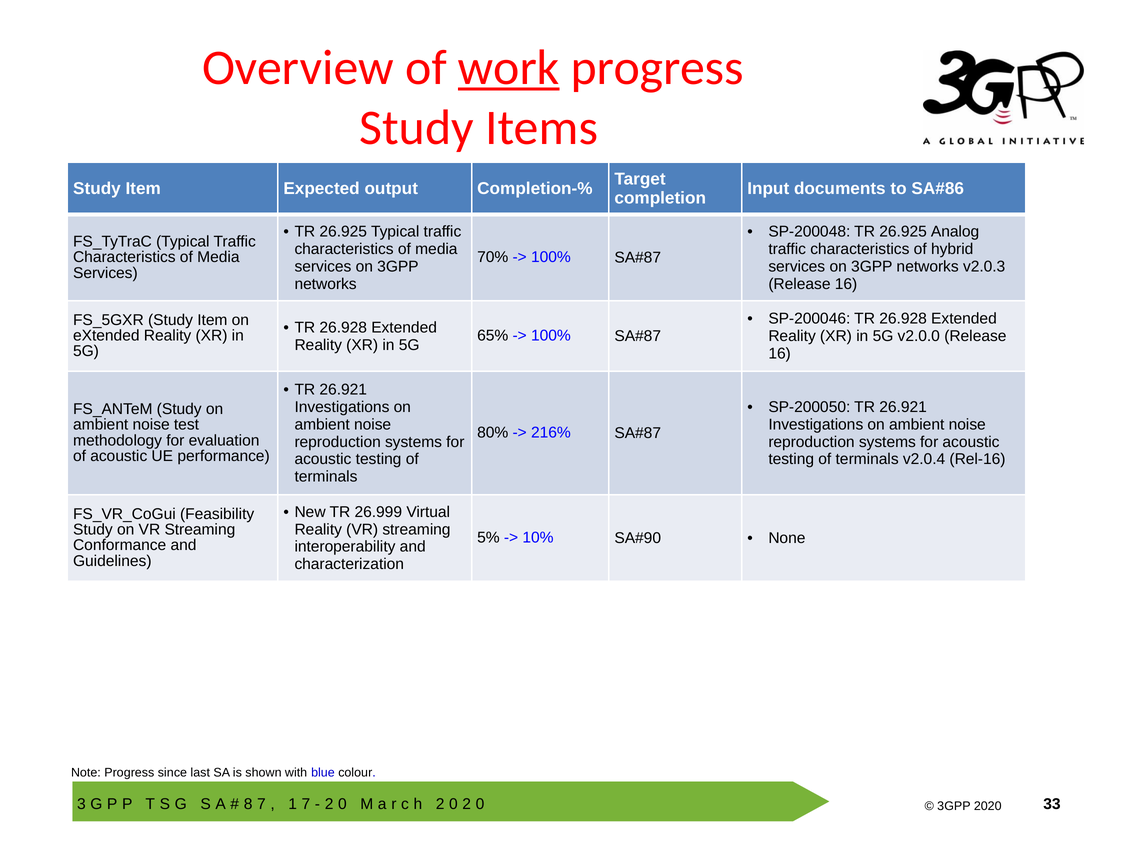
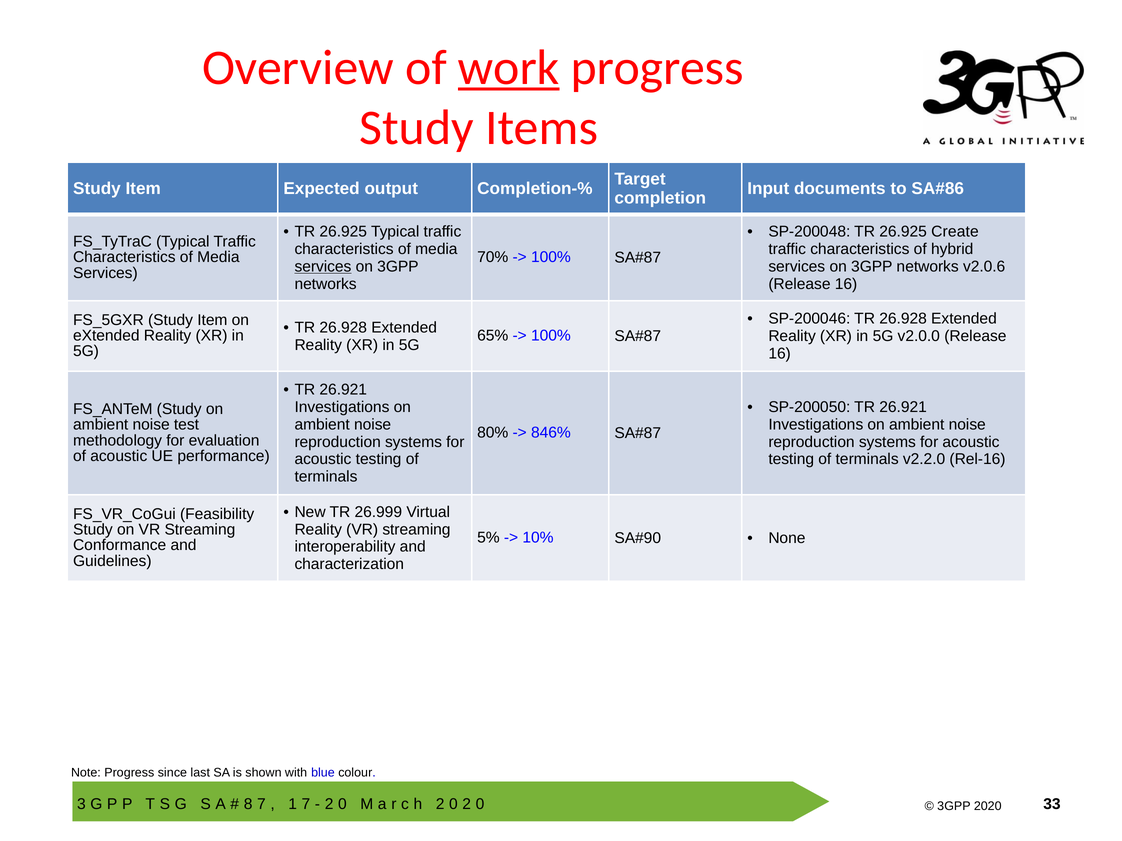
Analog: Analog -> Create (955, 232)
services underline: none -> present (323, 267)
v2.0.3: v2.0.3 -> v2.0.6 (984, 267)
216%: 216% -> 846% (551, 433)
v2.0.4: v2.0.4 -> v2.2.0 (924, 460)
